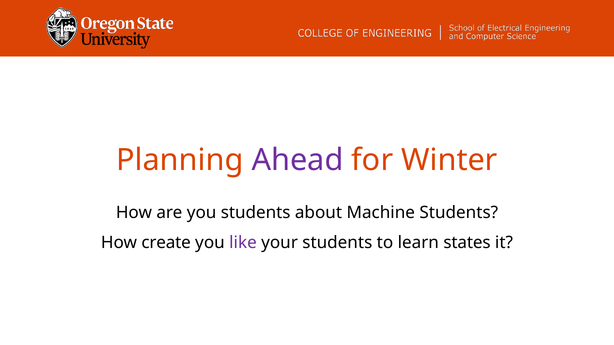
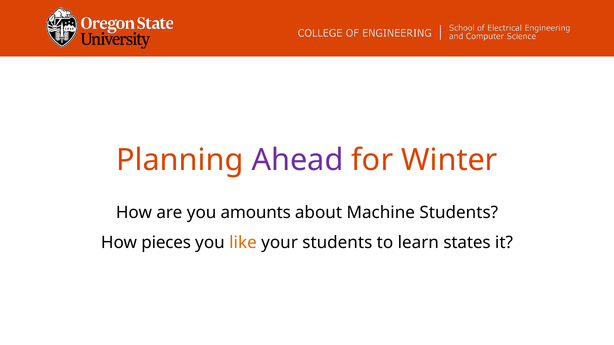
you students: students -> amounts (256, 213)
create: create -> pieces (166, 243)
like colour: purple -> orange (243, 243)
